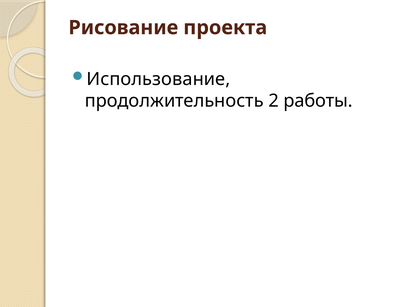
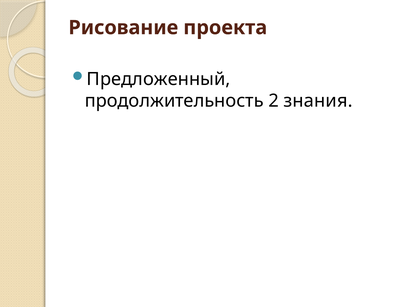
Использование: Использование -> Предложенный (158, 79)
работы: работы -> знания (318, 101)
